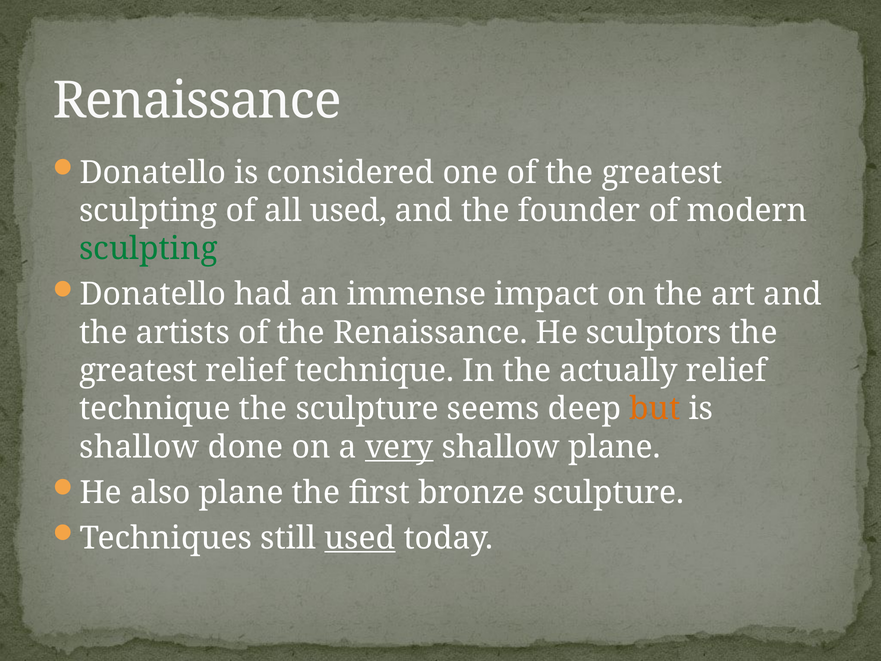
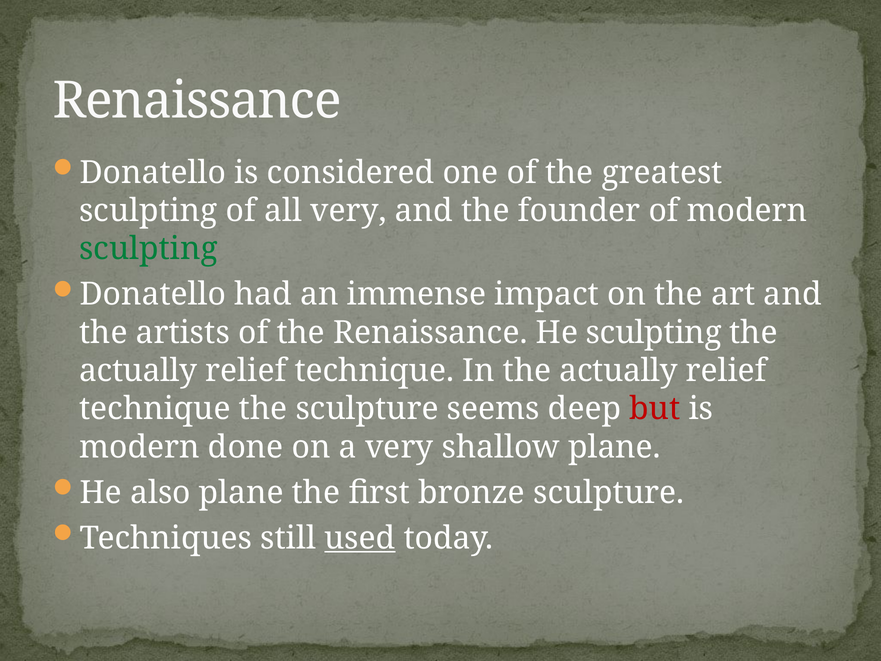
all used: used -> very (348, 211)
He sculptors: sculptors -> sculpting (654, 332)
greatest: greatest -> actually (138, 371)
but colour: orange -> red (655, 409)
shallow: shallow -> modern (139, 447)
very underline: present -> none (399, 447)
